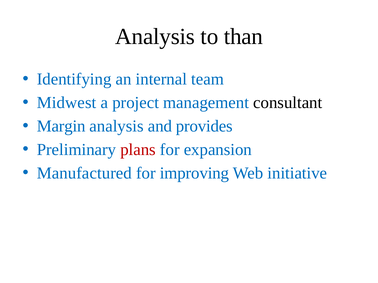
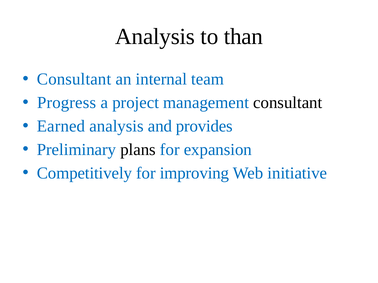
Identifying: Identifying -> Consultant (74, 79)
Midwest: Midwest -> Progress (67, 103)
Margin: Margin -> Earned (61, 126)
plans colour: red -> black (138, 150)
Manufactured: Manufactured -> Competitively (84, 173)
